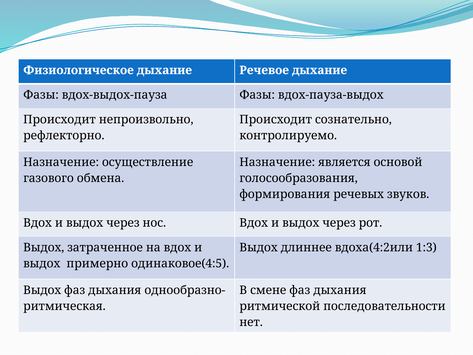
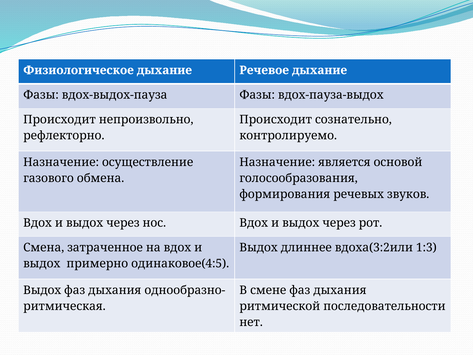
Выдох: Выдох -> Смена (44, 247)
вдоха(4:2или: вдоха(4:2или -> вдоха(3:2или (374, 247)
